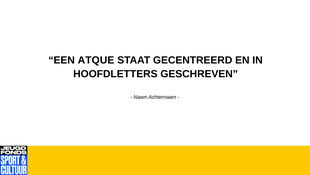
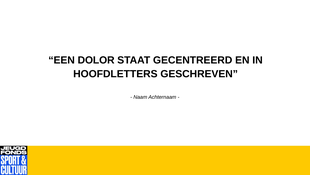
ATQUE: ATQUE -> DOLOR (96, 60)
